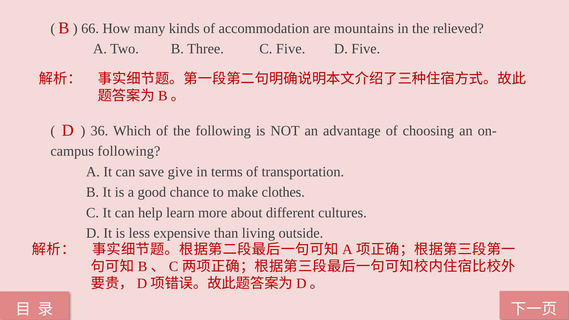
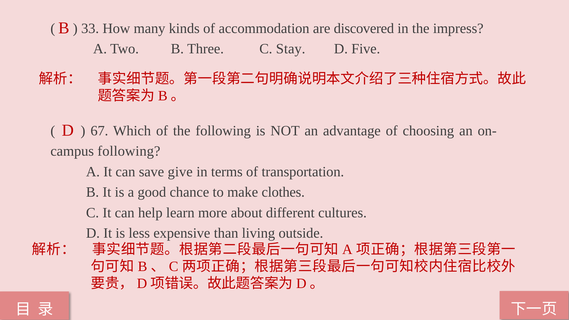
66: 66 -> 33 (90, 28)
mountains: mountains -> discovered (364, 28)
relieved: relieved -> impress (458, 28)
C Five: Five -> Stay (291, 49)
36: 36 -> 67 (99, 131)
